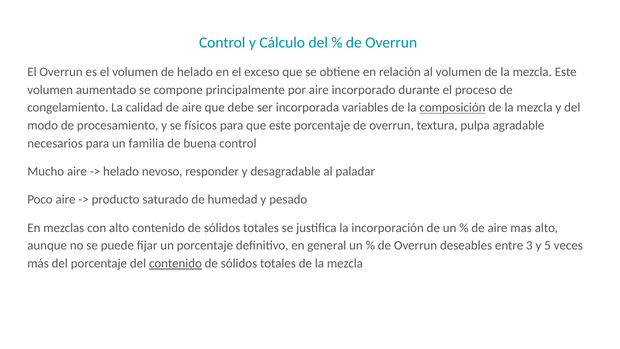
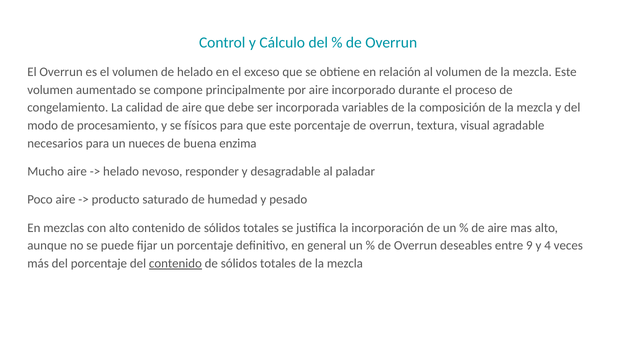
composición underline: present -> none (452, 108)
pulpa: pulpa -> visual (475, 125)
familia: familia -> nueces (147, 143)
buena control: control -> enzima (238, 143)
3: 3 -> 9 (529, 246)
5: 5 -> 4 (548, 246)
